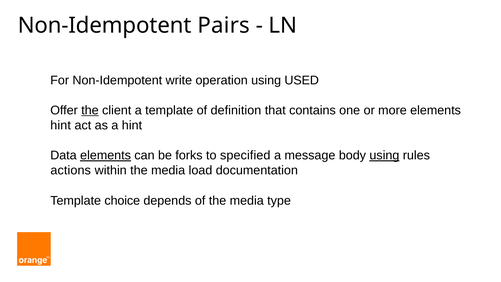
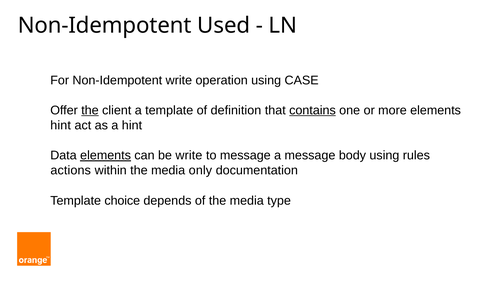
Pairs: Pairs -> Used (224, 25)
USED: USED -> CASE (302, 80)
contains underline: none -> present (312, 110)
be forks: forks -> write (189, 155)
to specified: specified -> message (245, 155)
using underline: present -> none (384, 155)
load: load -> only (200, 170)
